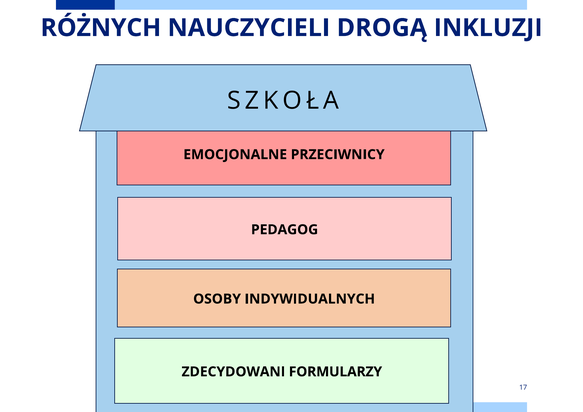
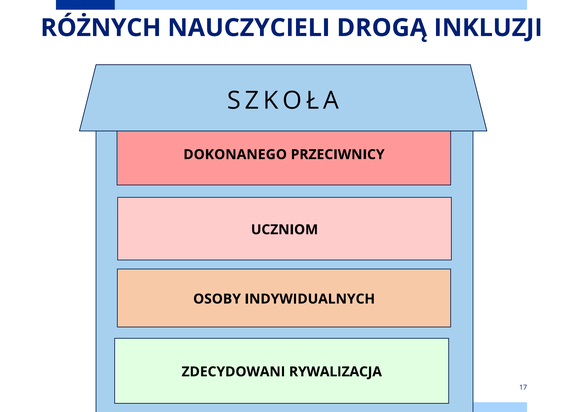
EMOCJONALNE: EMOCJONALNE -> DOKONANEGO (235, 155)
PEDAGOG: PEDAGOG -> UCZNIOM (285, 230)
FORMULARZY: FORMULARZY -> RYWALIZACJA (335, 372)
